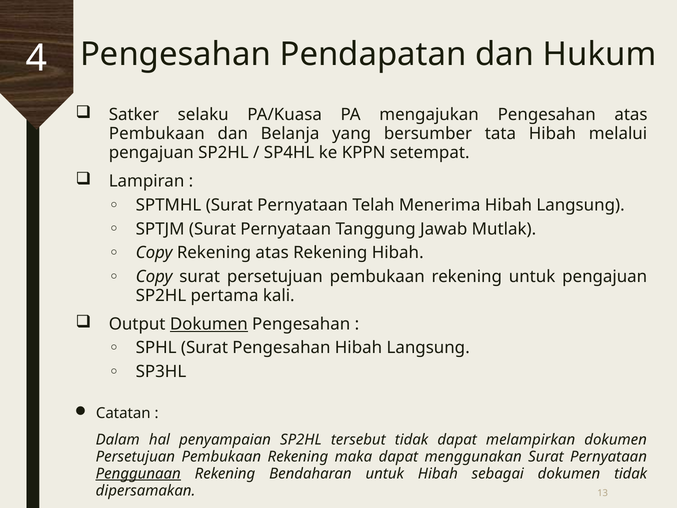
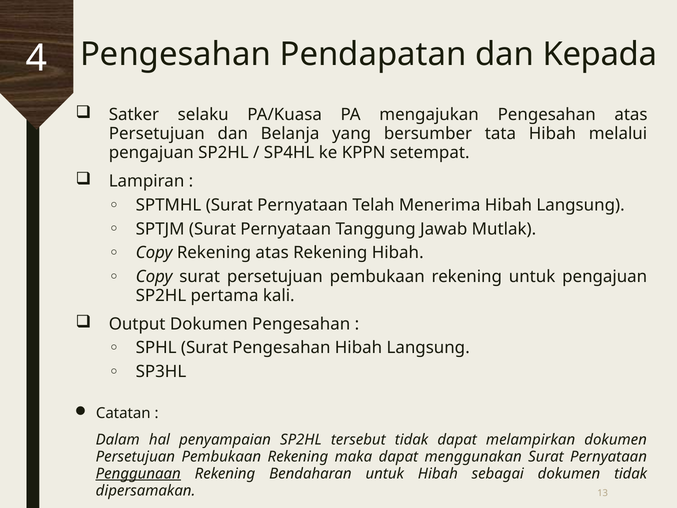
Hukum: Hukum -> Kepada (600, 54)
Pembukaan: Pembukaan -> Persetujuan (157, 134)
Dokumen underline: present -> none (209, 324)
